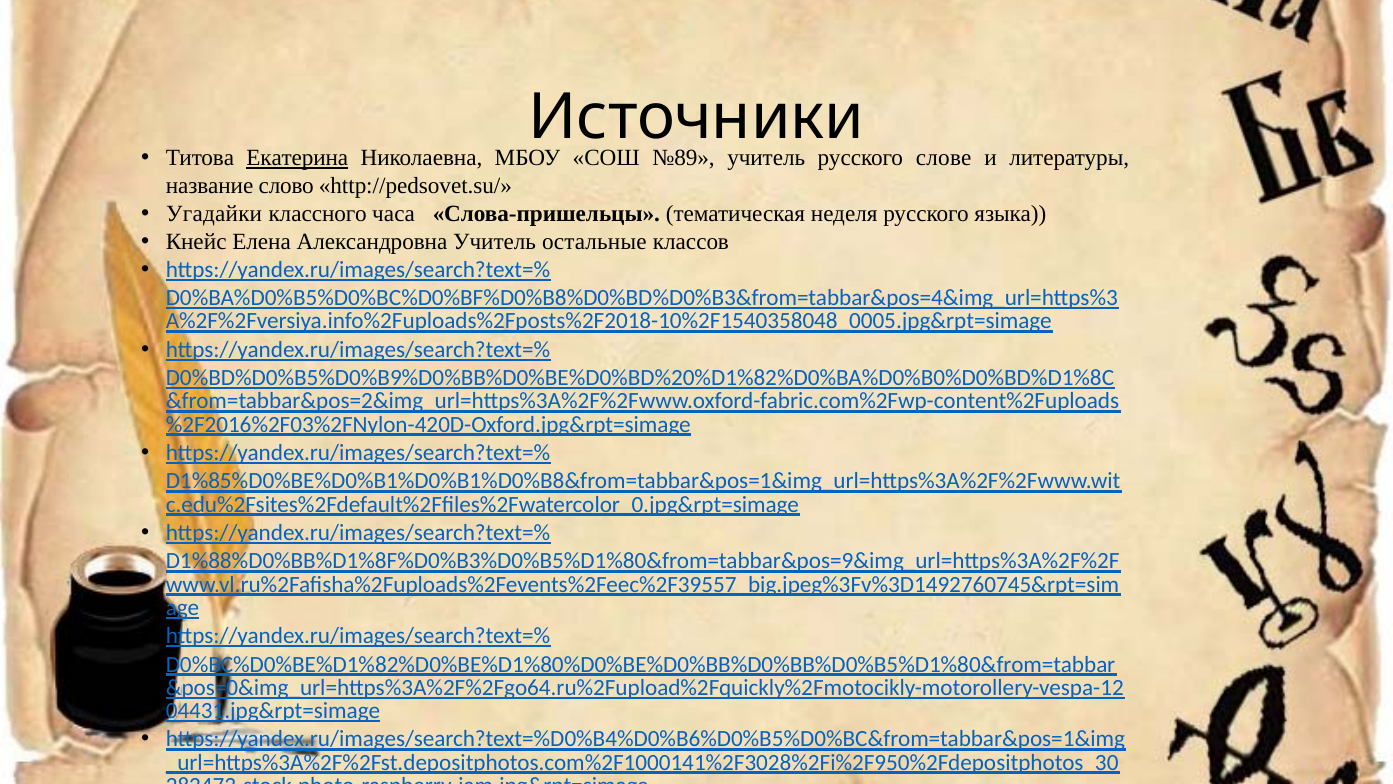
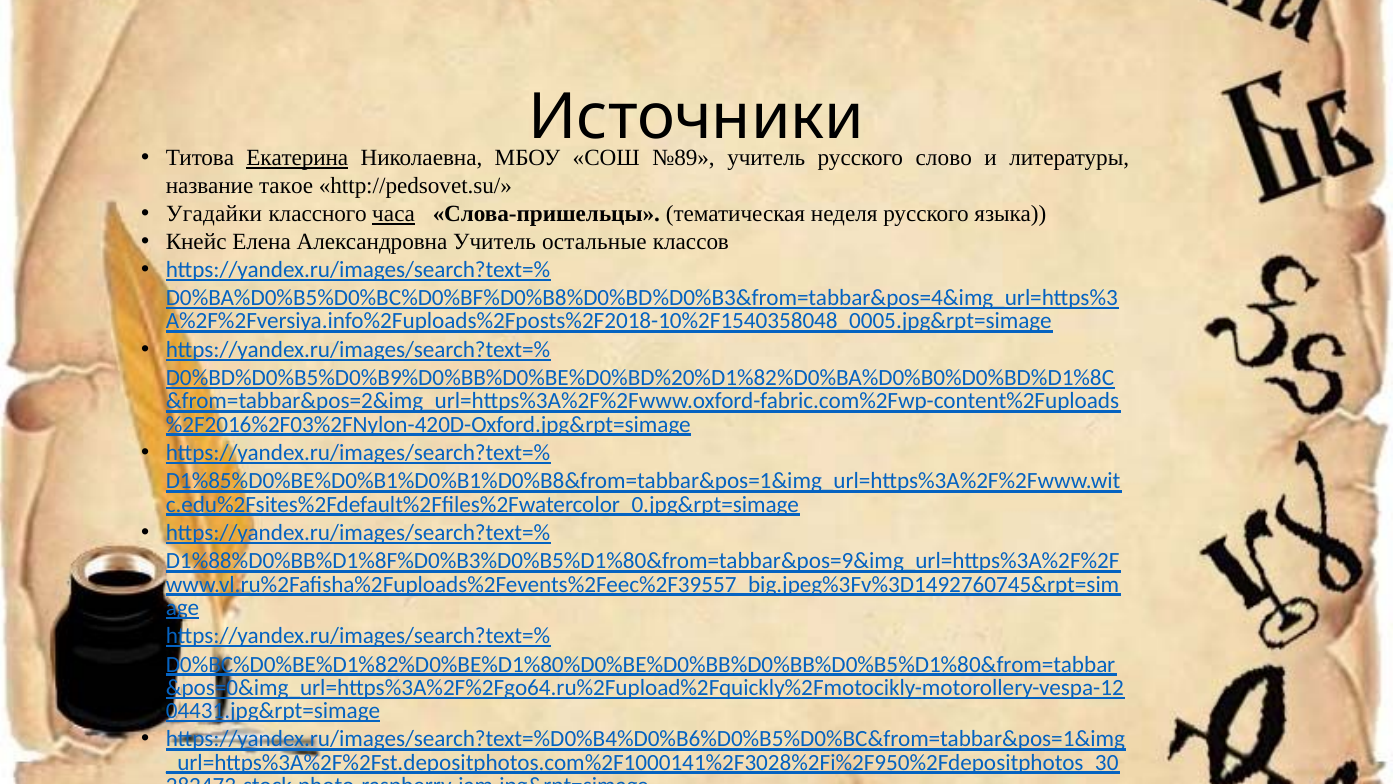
слове: слове -> слово (944, 158)
слово: слово -> такое (286, 186)
часа underline: none -> present (394, 214)
